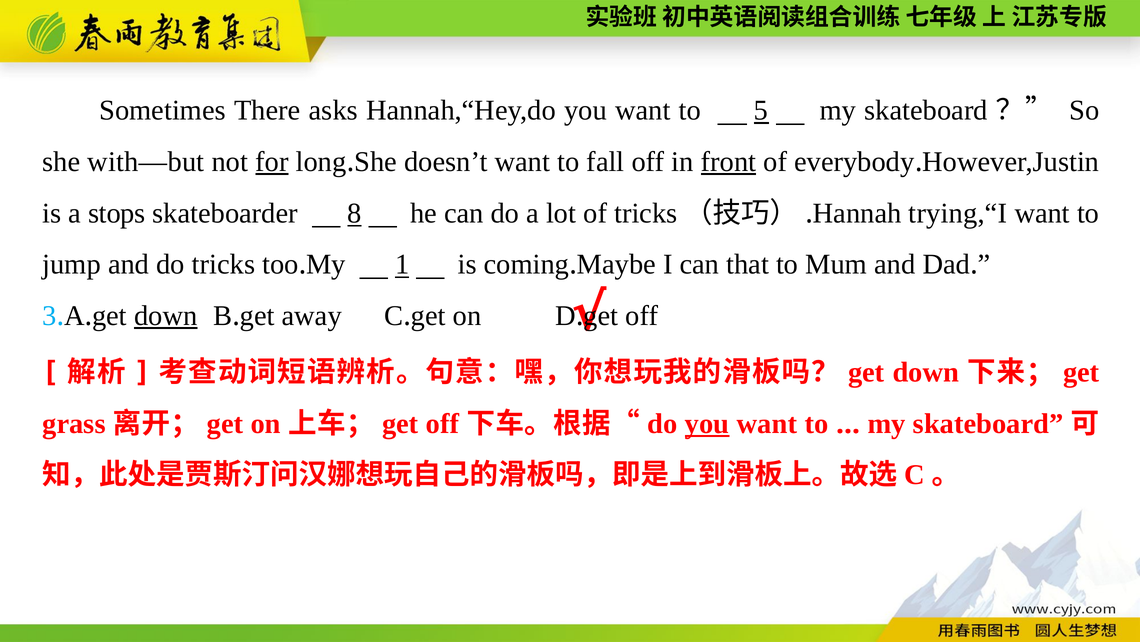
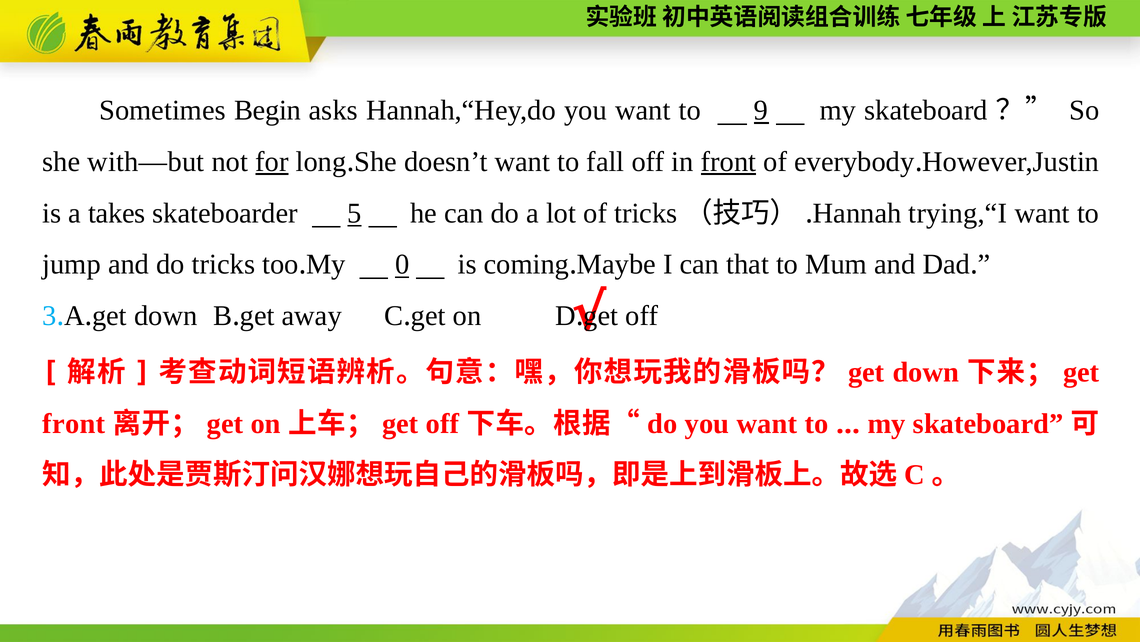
There: There -> Begin (267, 110)
5: 5 -> 9 (761, 110)
stops: stops -> takes (117, 213)
8: 8 -> 5 (354, 213)
1: 1 -> 0 (402, 264)
down underline: present -> none (166, 316)
grass: grass -> front (74, 423)
you underline: present -> none (707, 423)
